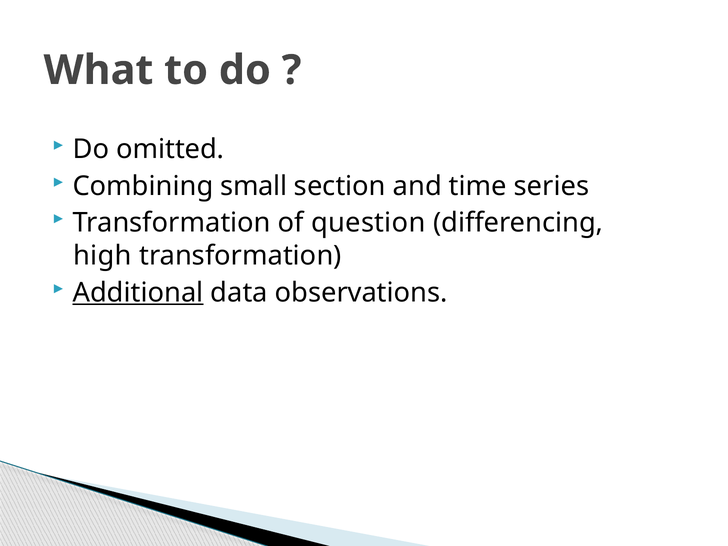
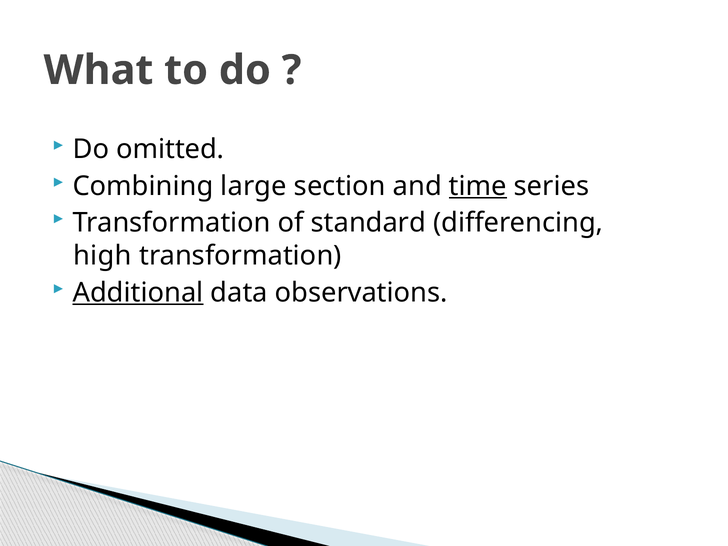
small: small -> large (254, 186)
time underline: none -> present (478, 186)
question: question -> standard (368, 223)
